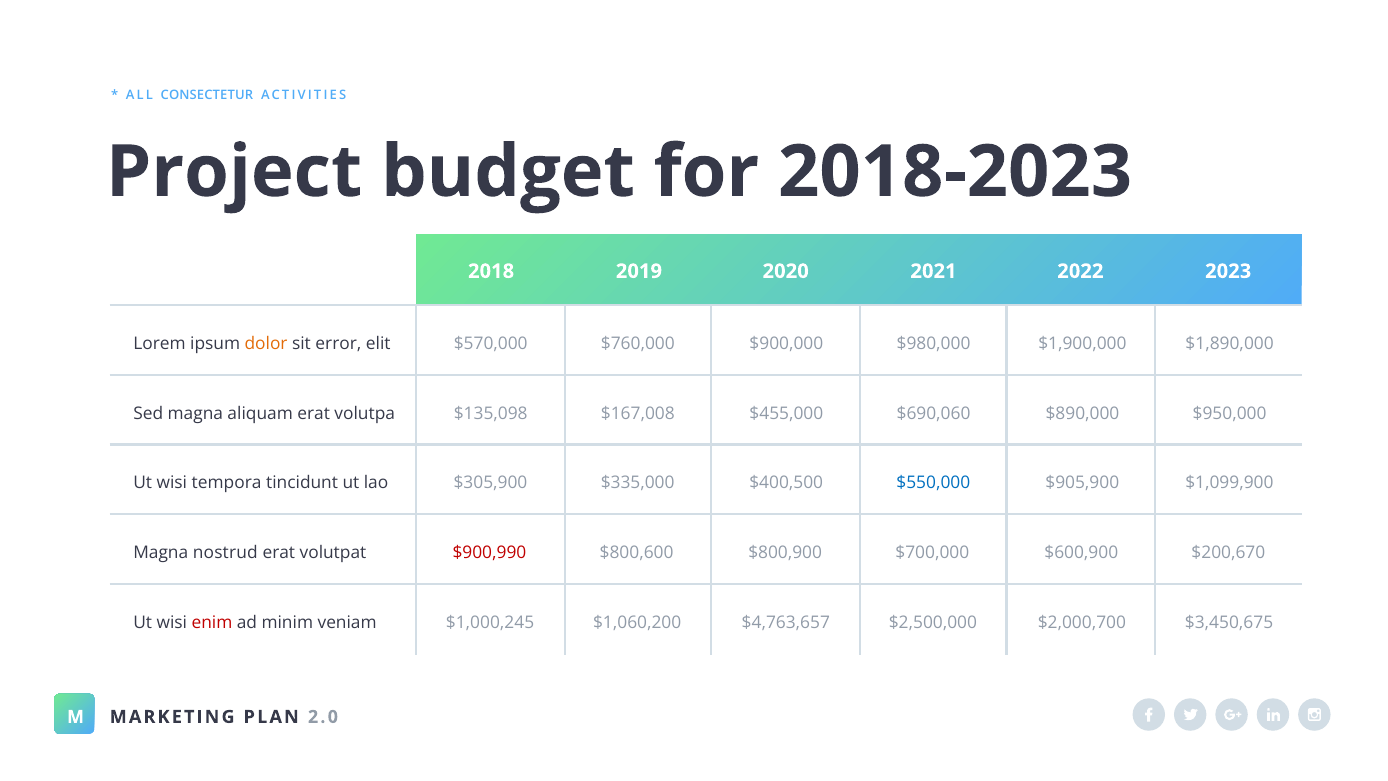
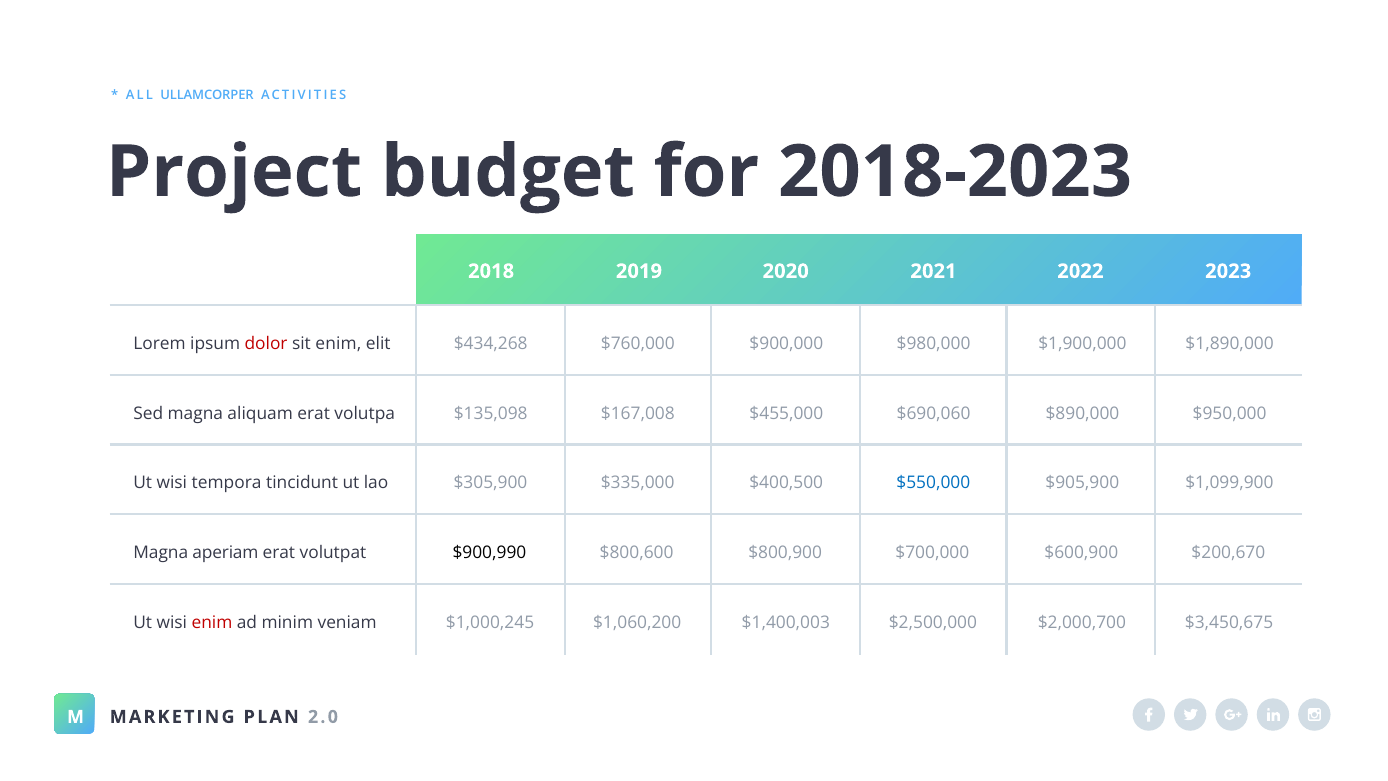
CONSECTETUR: CONSECTETUR -> ULLAMCORPER (207, 95)
dolor colour: orange -> red (266, 343)
sit error: error -> enim (338, 343)
$570,000: $570,000 -> $434,268 (491, 343)
nostrud: nostrud -> aperiam (225, 553)
$900,990 colour: red -> black (489, 553)
$4,763,657: $4,763,657 -> $1,400,003 (786, 623)
